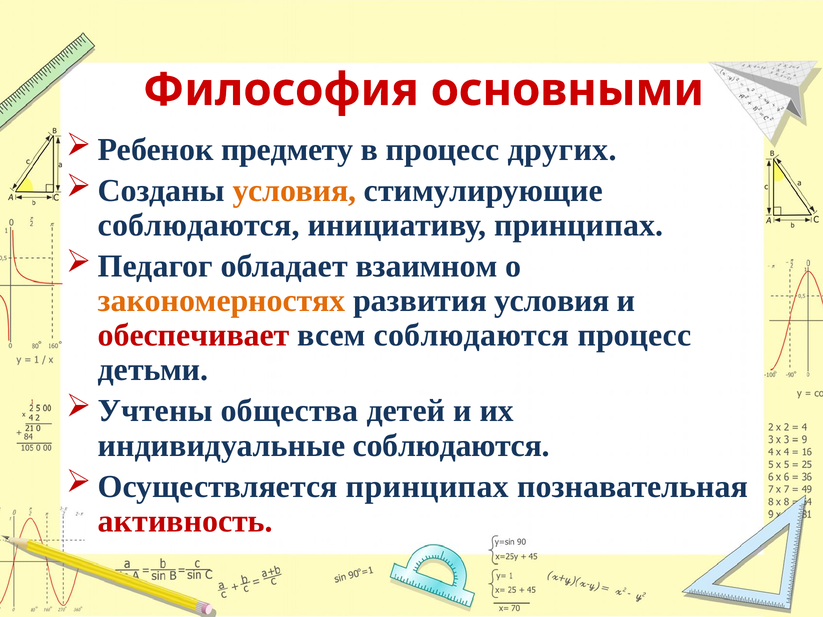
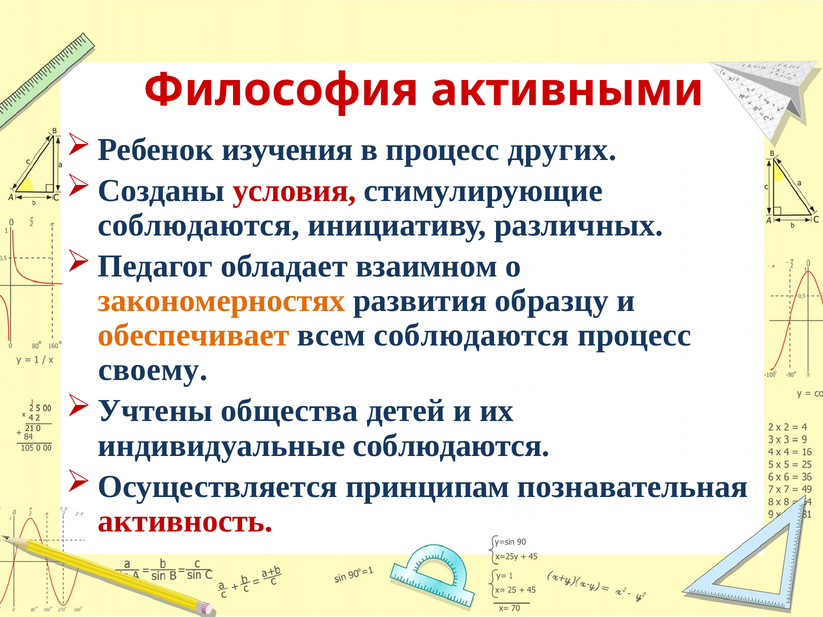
основными: основными -> активными (567, 90)
предмету: предмету -> изучения (287, 150)
условия colour: orange -> red (294, 191)
инициативу принципах: принципах -> различных (579, 225)
развития условия: условия -> образцу (552, 301)
обеспечивает colour: red -> orange (194, 336)
детьми: детьми -> своему (153, 370)
принципах: принципах -> принципам (428, 487)
